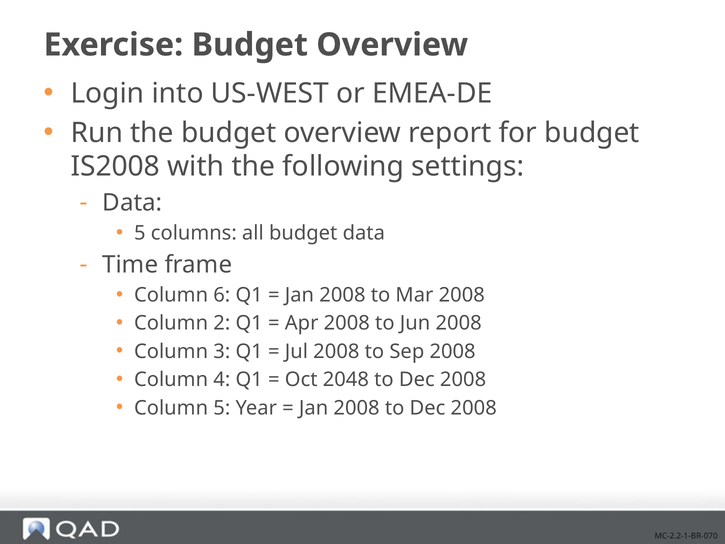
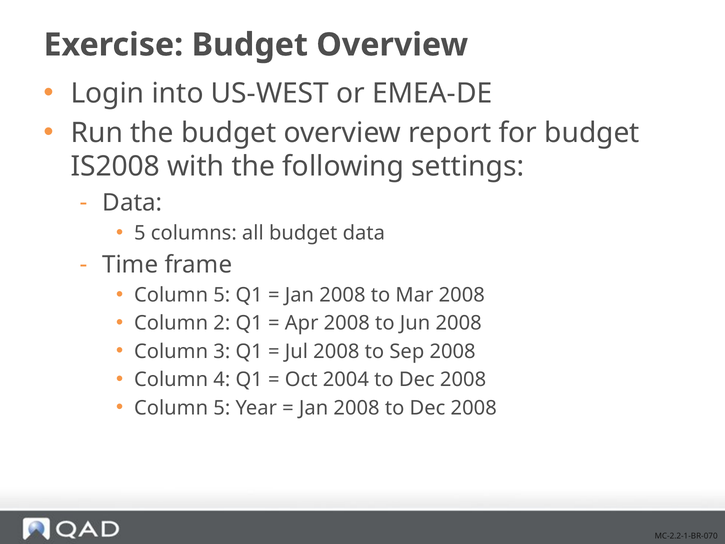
6: 6 -> 5 (222, 295)
2048: 2048 -> 2004 (346, 380)
